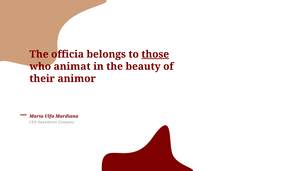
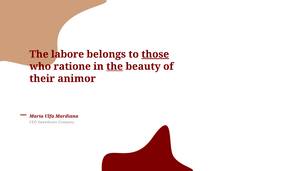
officia: officia -> labore (68, 54)
animat: animat -> ratione (72, 66)
the underline: none -> present (115, 66)
